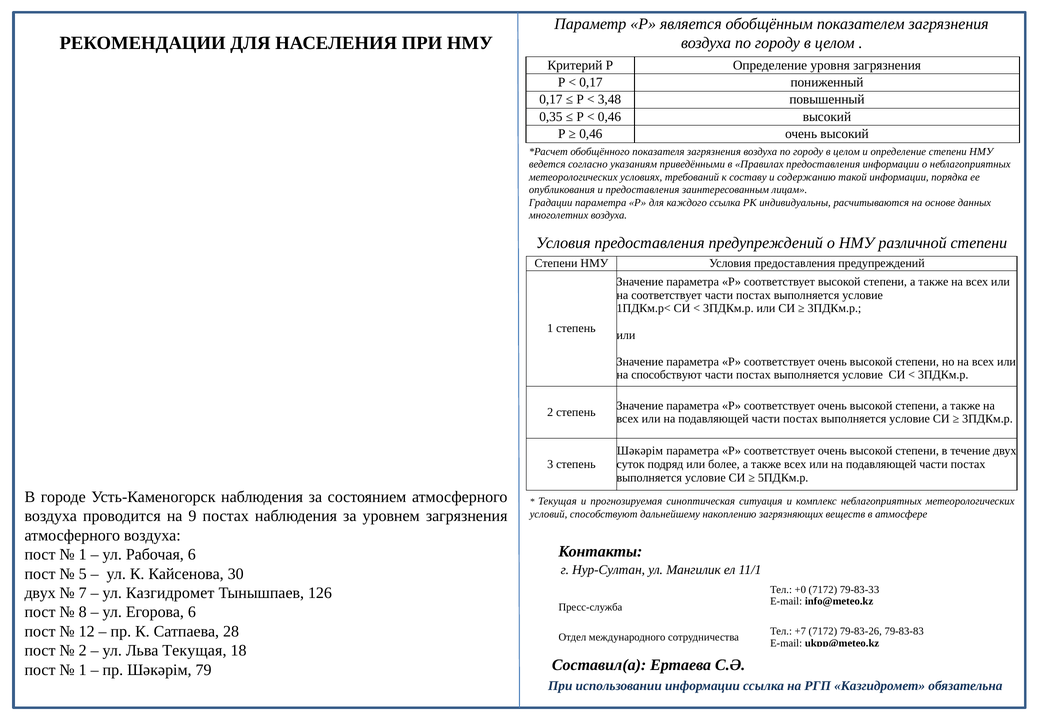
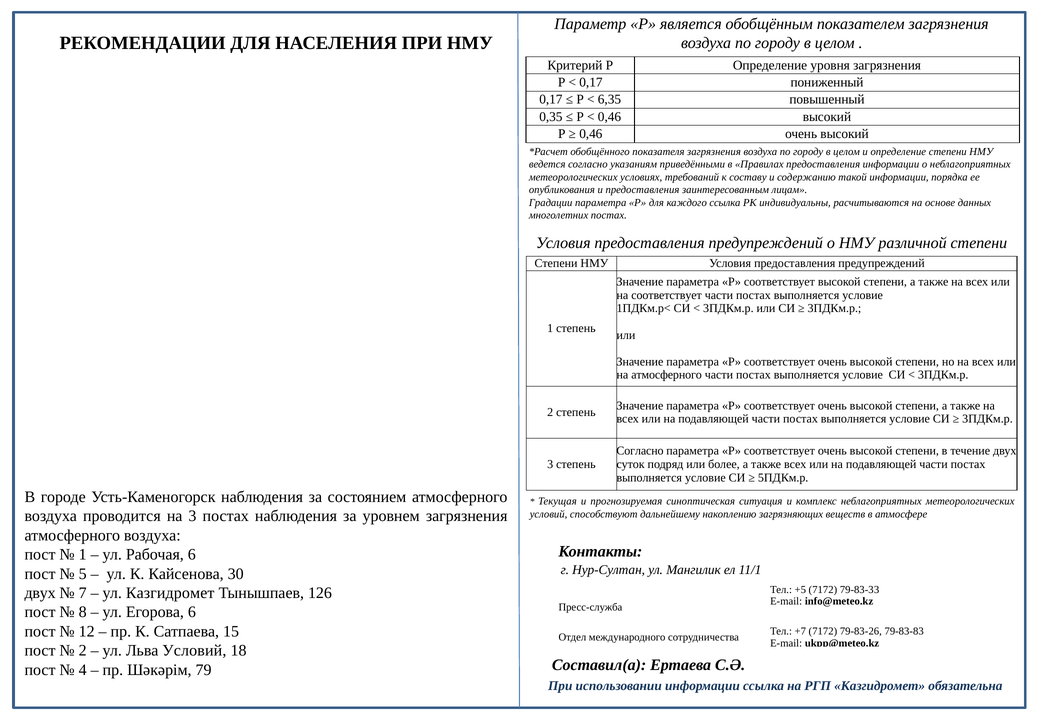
3,48: 3,48 -> 6,35 (609, 99)
многолетних воздуха: воздуха -> постах (609, 215)
на способствуют: способствуют -> атмосферного (667, 375)
Шәкәрім: Шәкәрім -> Согласно (640, 450)
на 9: 9 -> 3 (192, 516)
+0: +0 -> +5 (800, 589)
28: 28 -> 15 (231, 631)
Льва Текущая: Текущая -> Условий (194, 650)
1: 1 -> 4 (83, 669)
